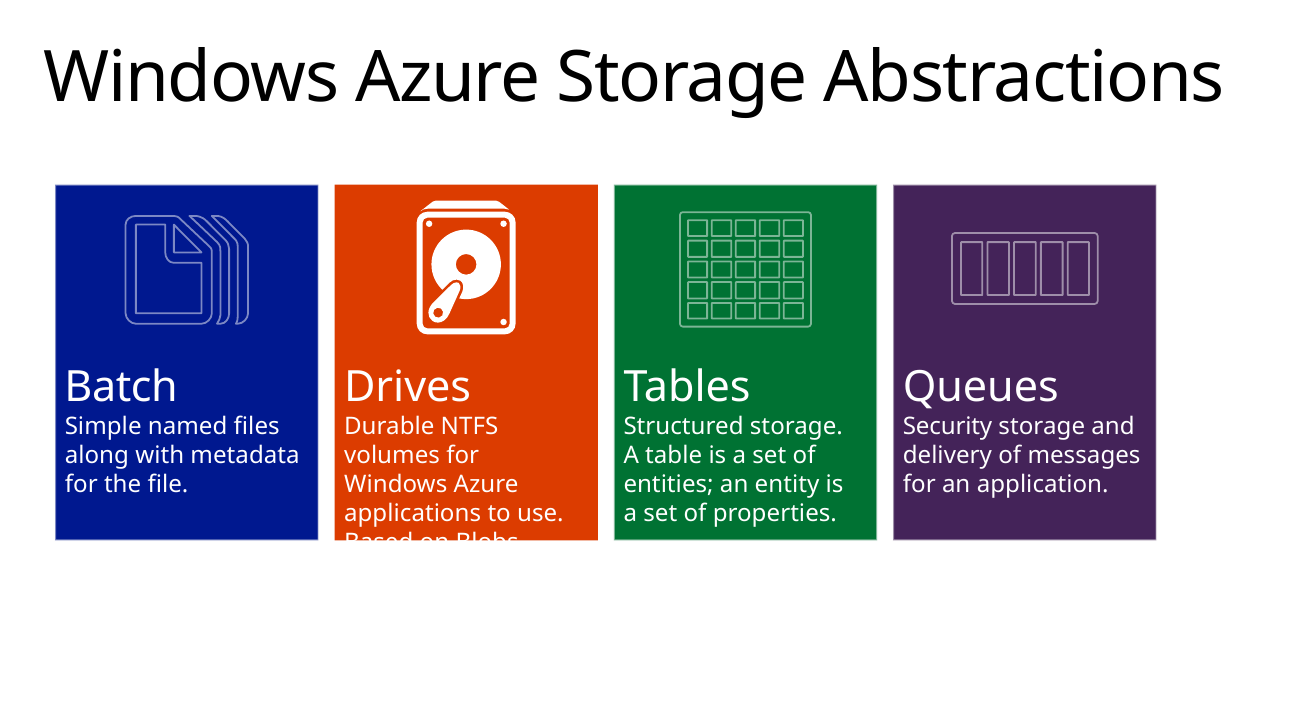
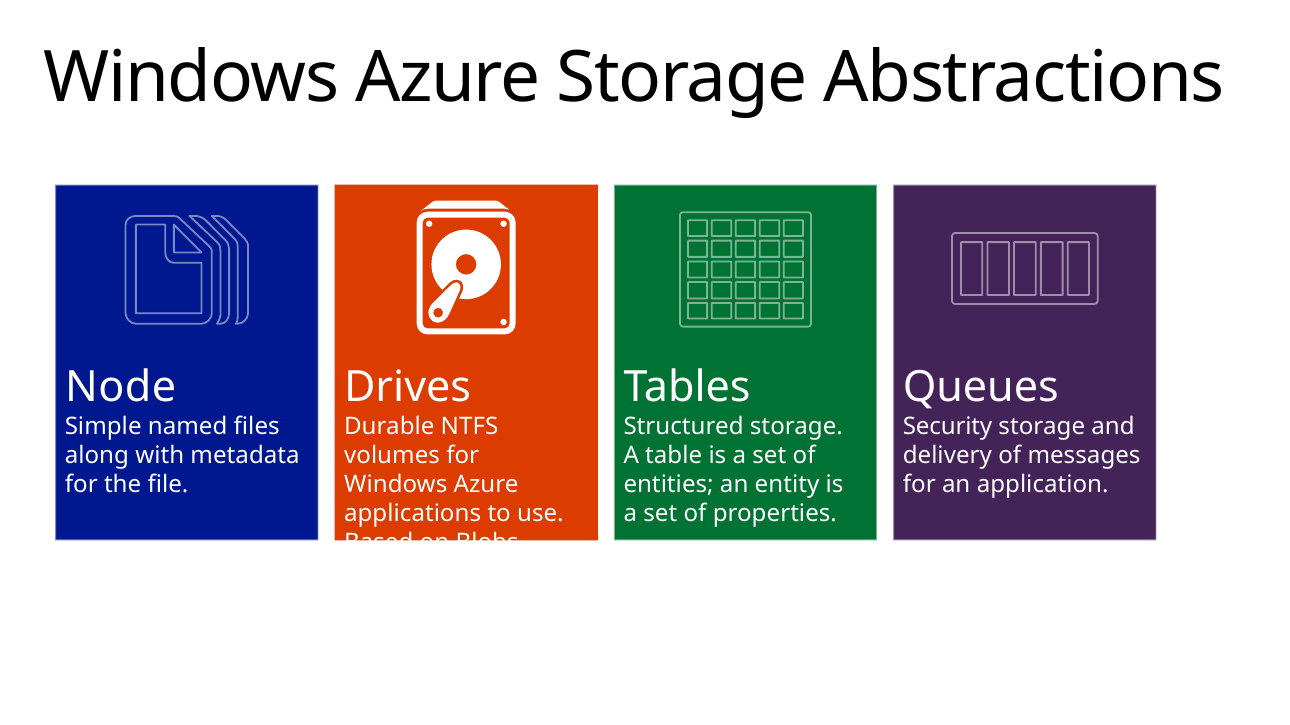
Batch: Batch -> Node (121, 388)
